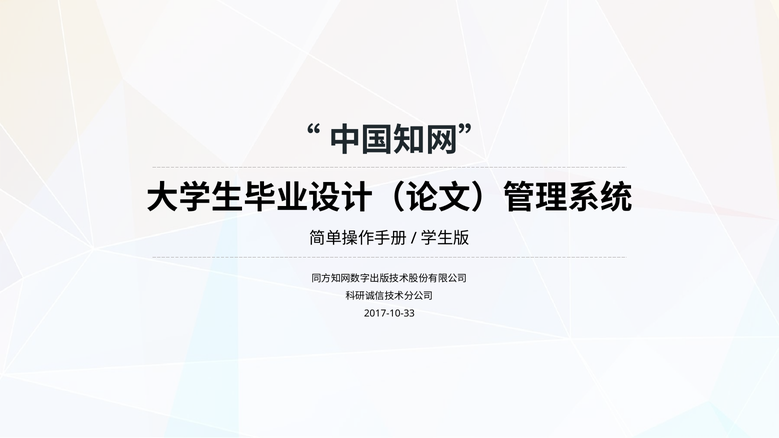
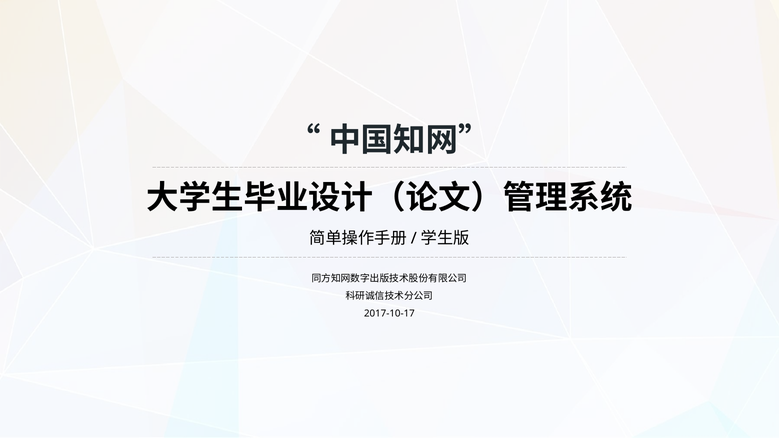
2017-10-33: 2017-10-33 -> 2017-10-17 (389, 313)
